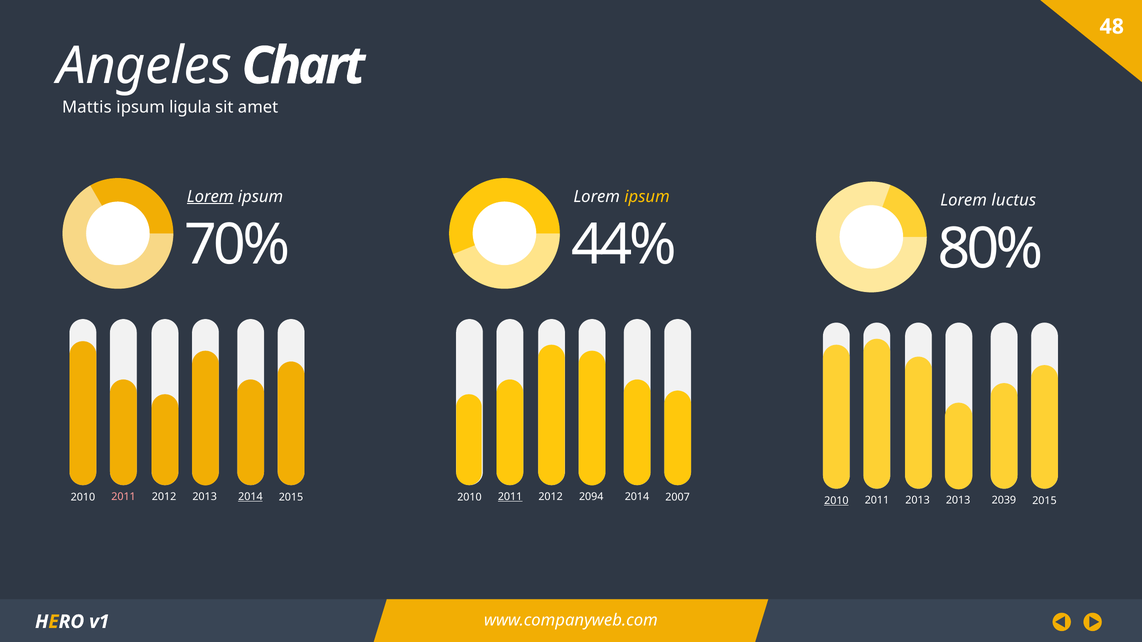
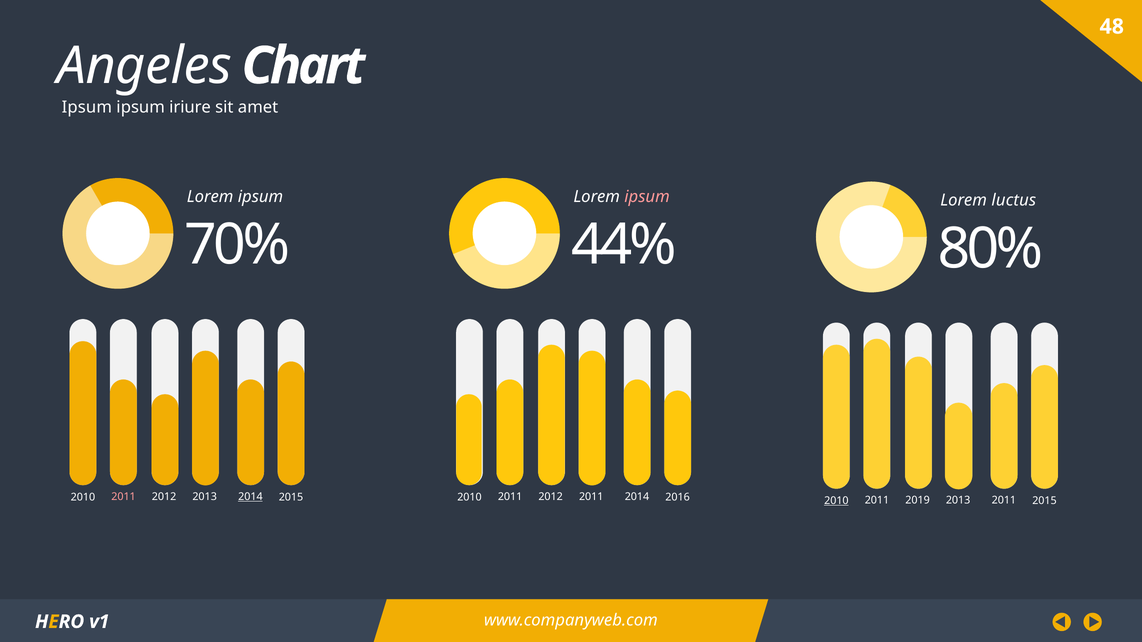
Mattis: Mattis -> Ipsum (87, 107)
ligula: ligula -> iriure (190, 107)
Lorem underline: present -> none (210, 197)
ipsum colour: yellow -> pink (647, 197)
2011 underline: present -> none (510, 497)
2012 2094: 2094 -> 2011 (591, 497)
2007: 2007 -> 2016 (678, 497)
2011 2013: 2013 -> 2019 (918, 500)
2013 2039: 2039 -> 2011 (1004, 501)
